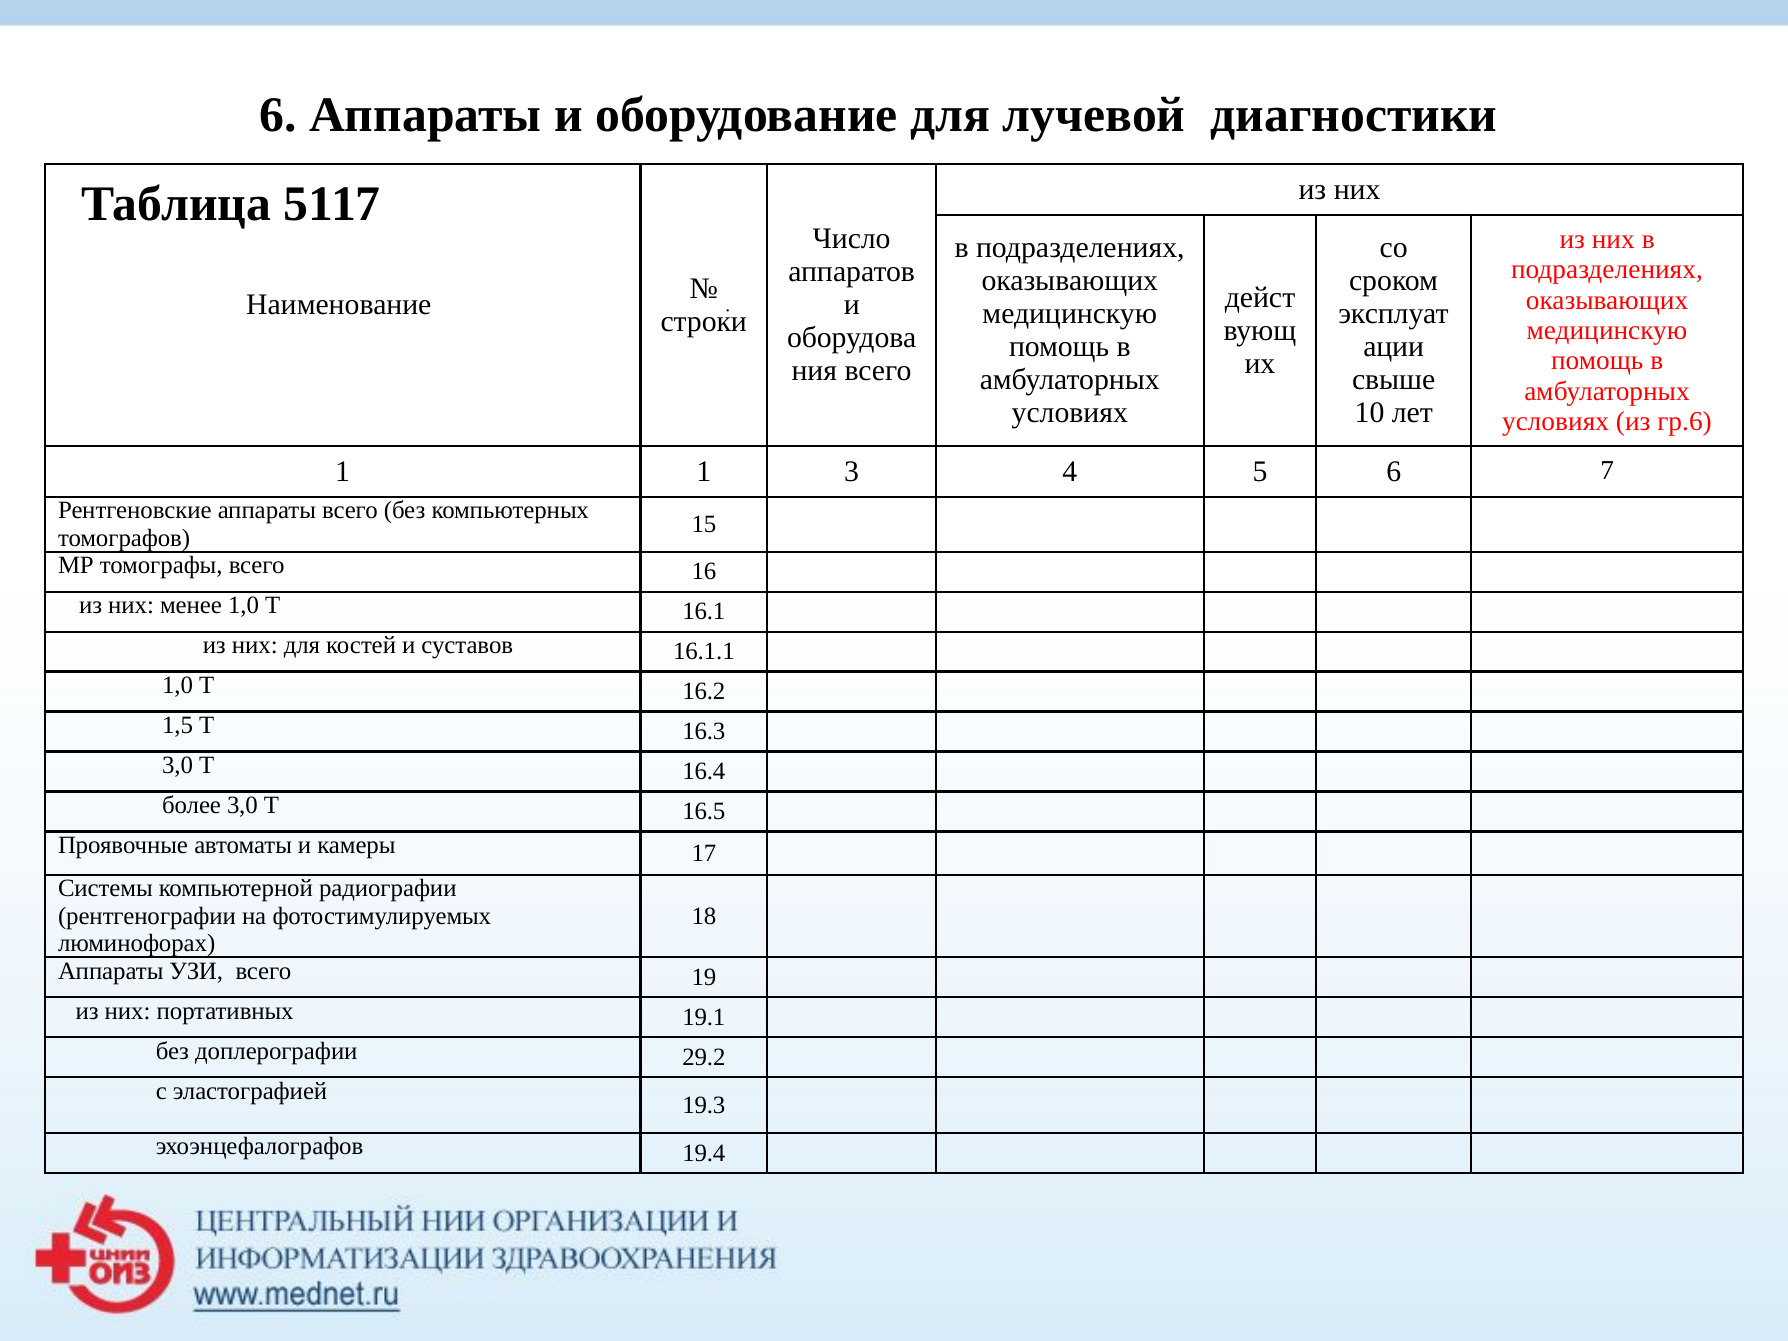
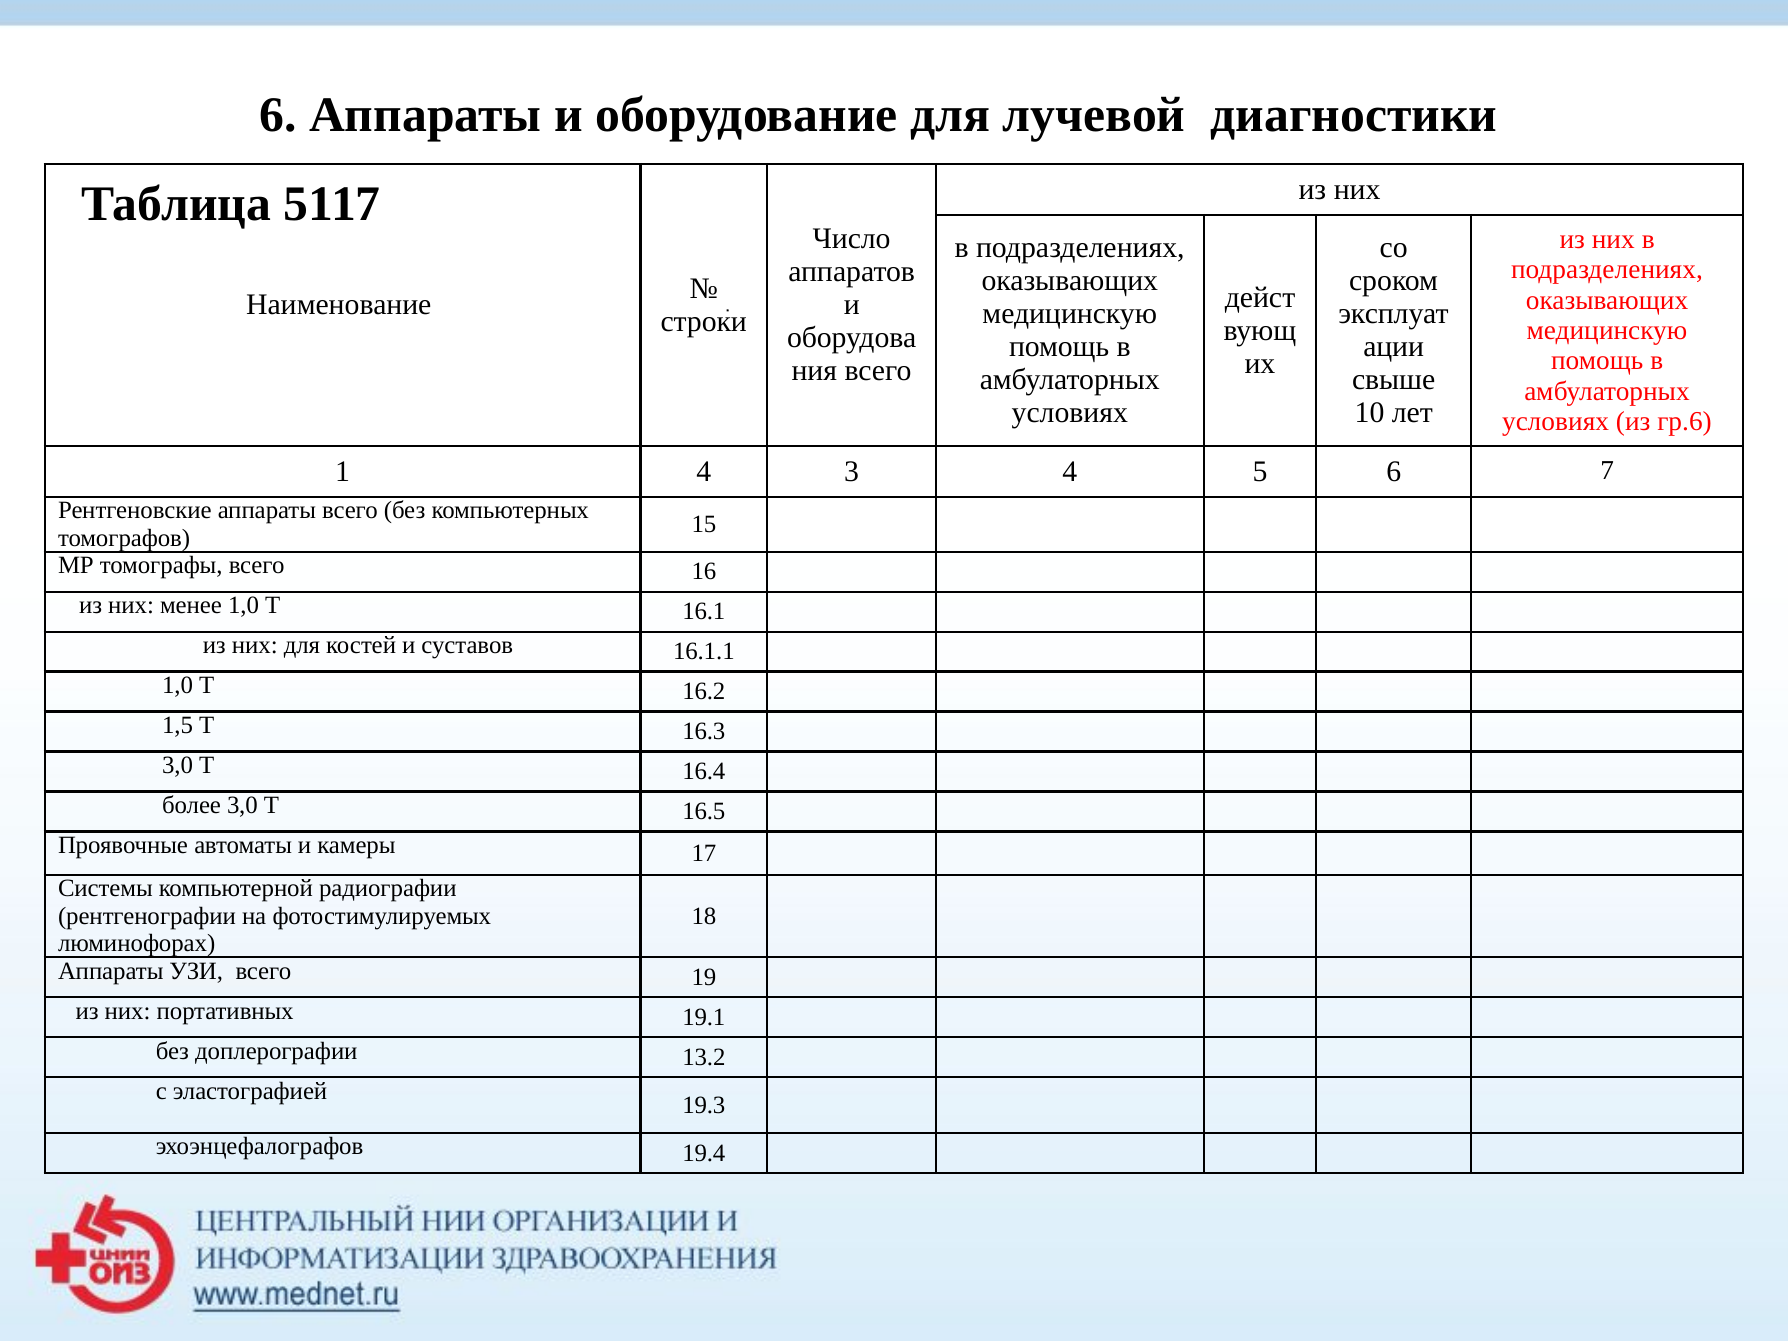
1 1: 1 -> 4 (704, 471)
29.2: 29.2 -> 13.2 (704, 1057)
